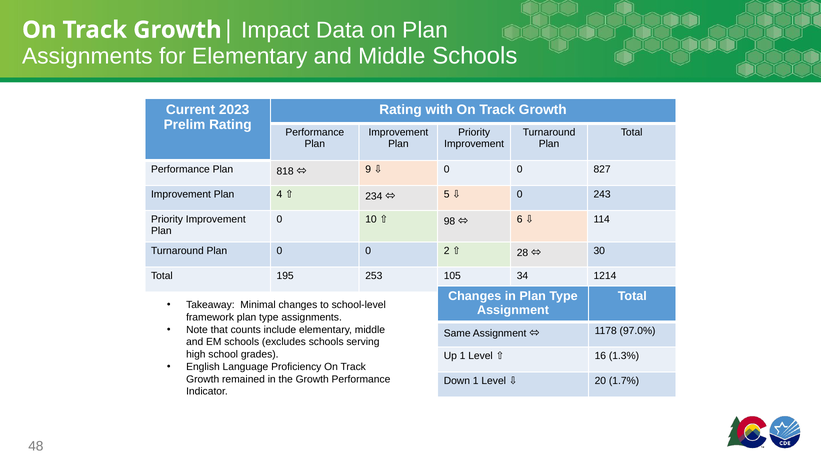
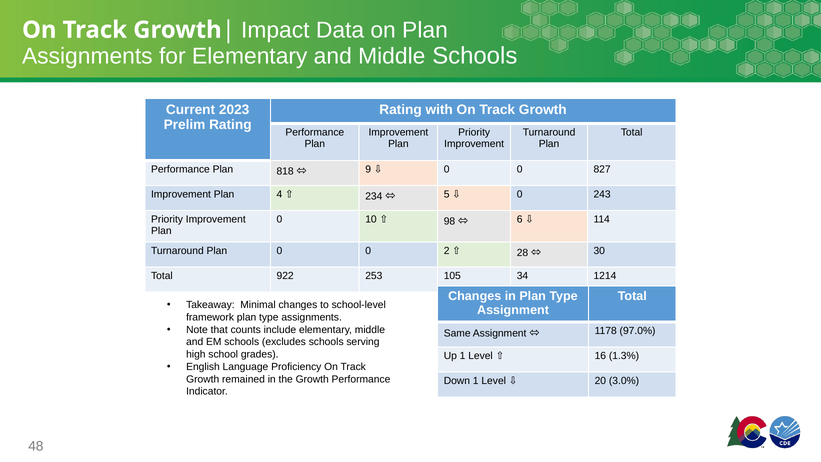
195: 195 -> 922 (285, 276)
1.7%: 1.7% -> 3.0% (624, 381)
